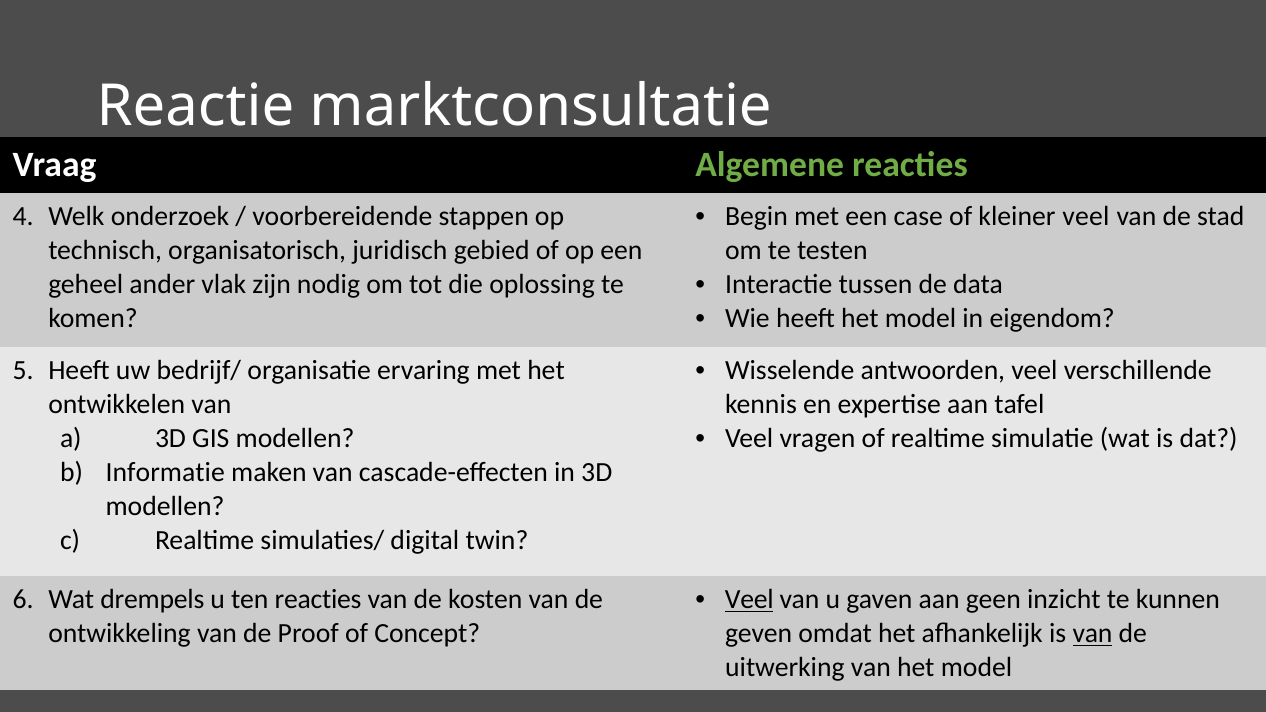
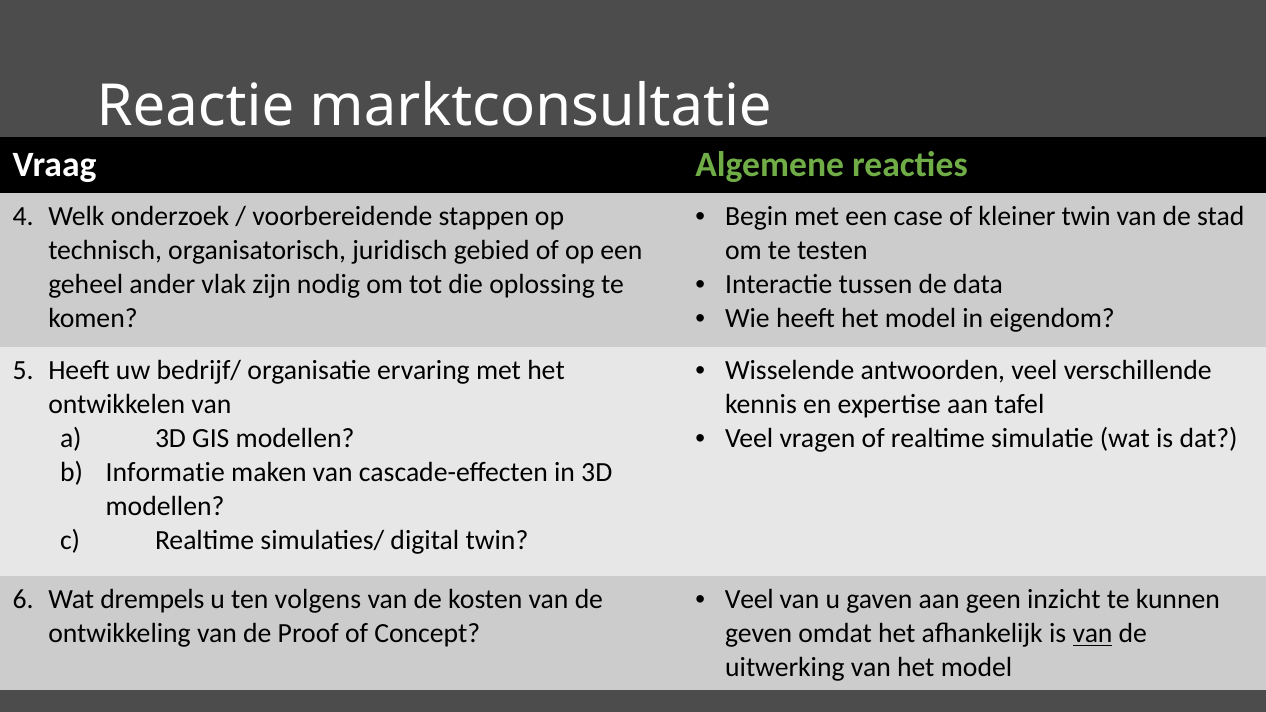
kleiner veel: veel -> twin (1086, 216)
Veel underline: present -> none (749, 600)
ten reacties: reacties -> volgens (318, 600)
